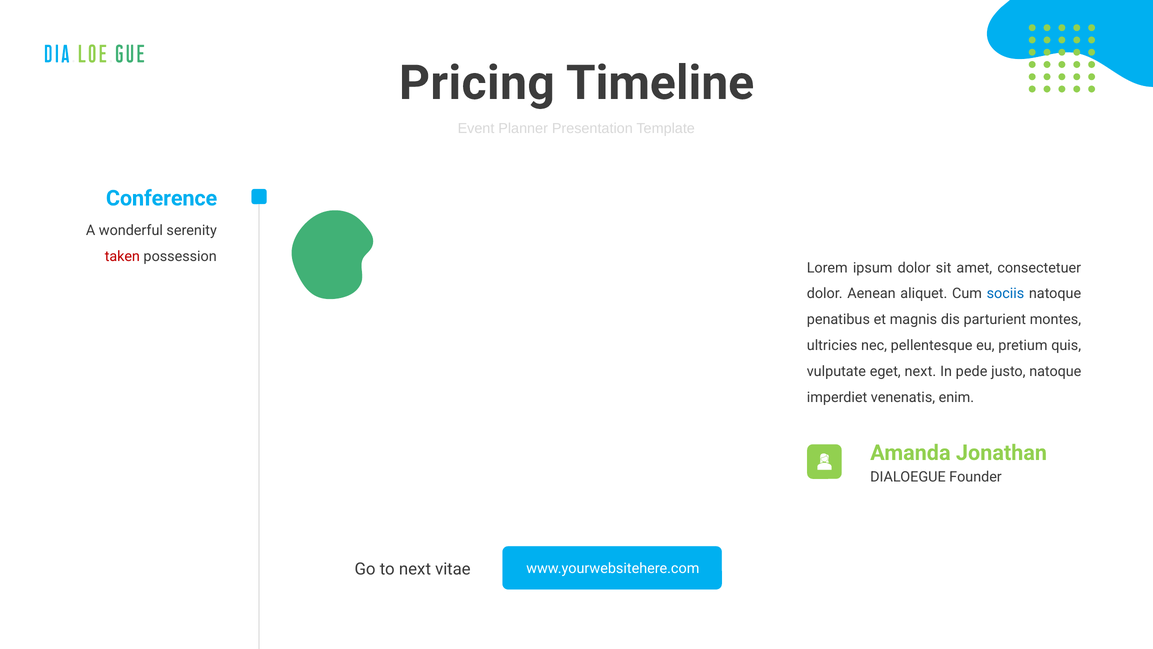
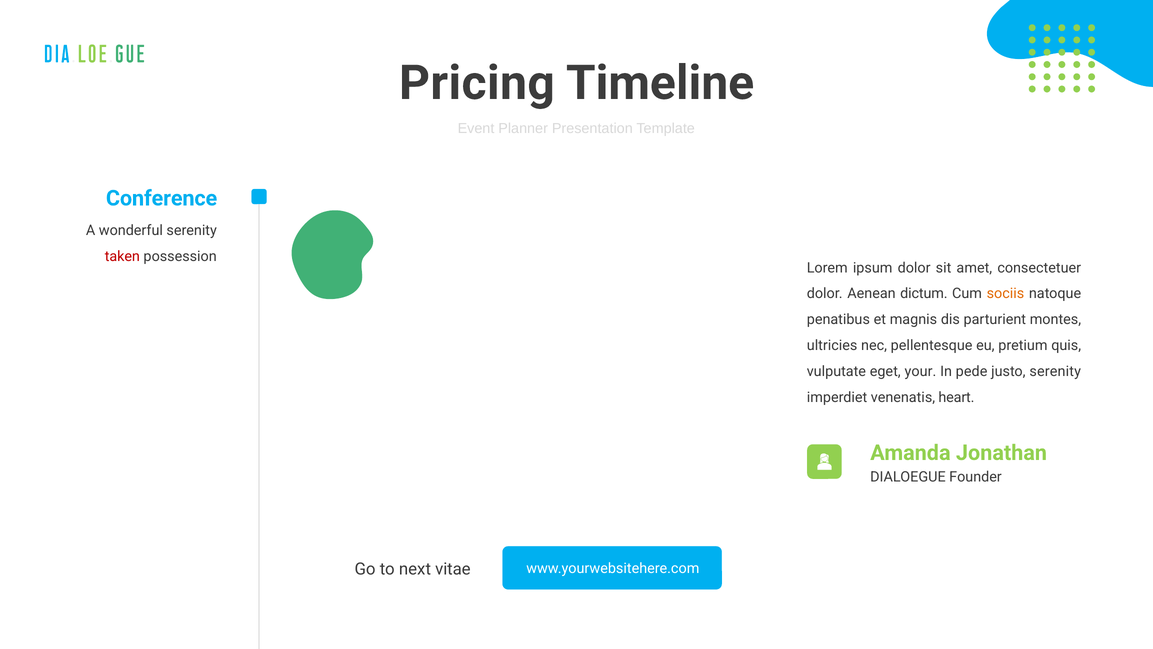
aliquet: aliquet -> dictum (924, 294)
sociis colour: blue -> orange (1005, 294)
eget next: next -> your (920, 371)
justo natoque: natoque -> serenity (1055, 371)
enim: enim -> heart (956, 397)
